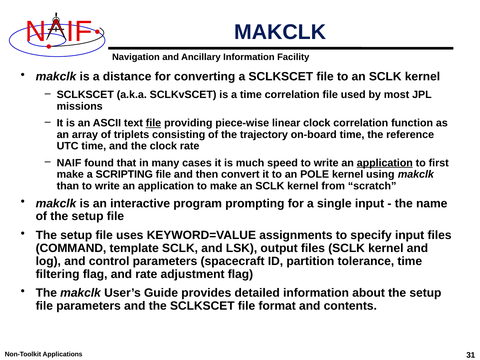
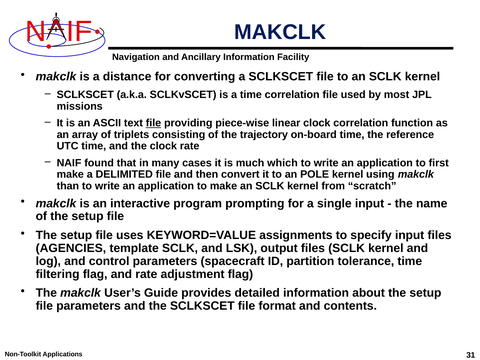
speed: speed -> which (282, 163)
application underline: present -> none (385, 163)
SCRIPTING: SCRIPTING -> DELIMITED (124, 174)
COMMAND: COMMAND -> AGENCIES (71, 248)
